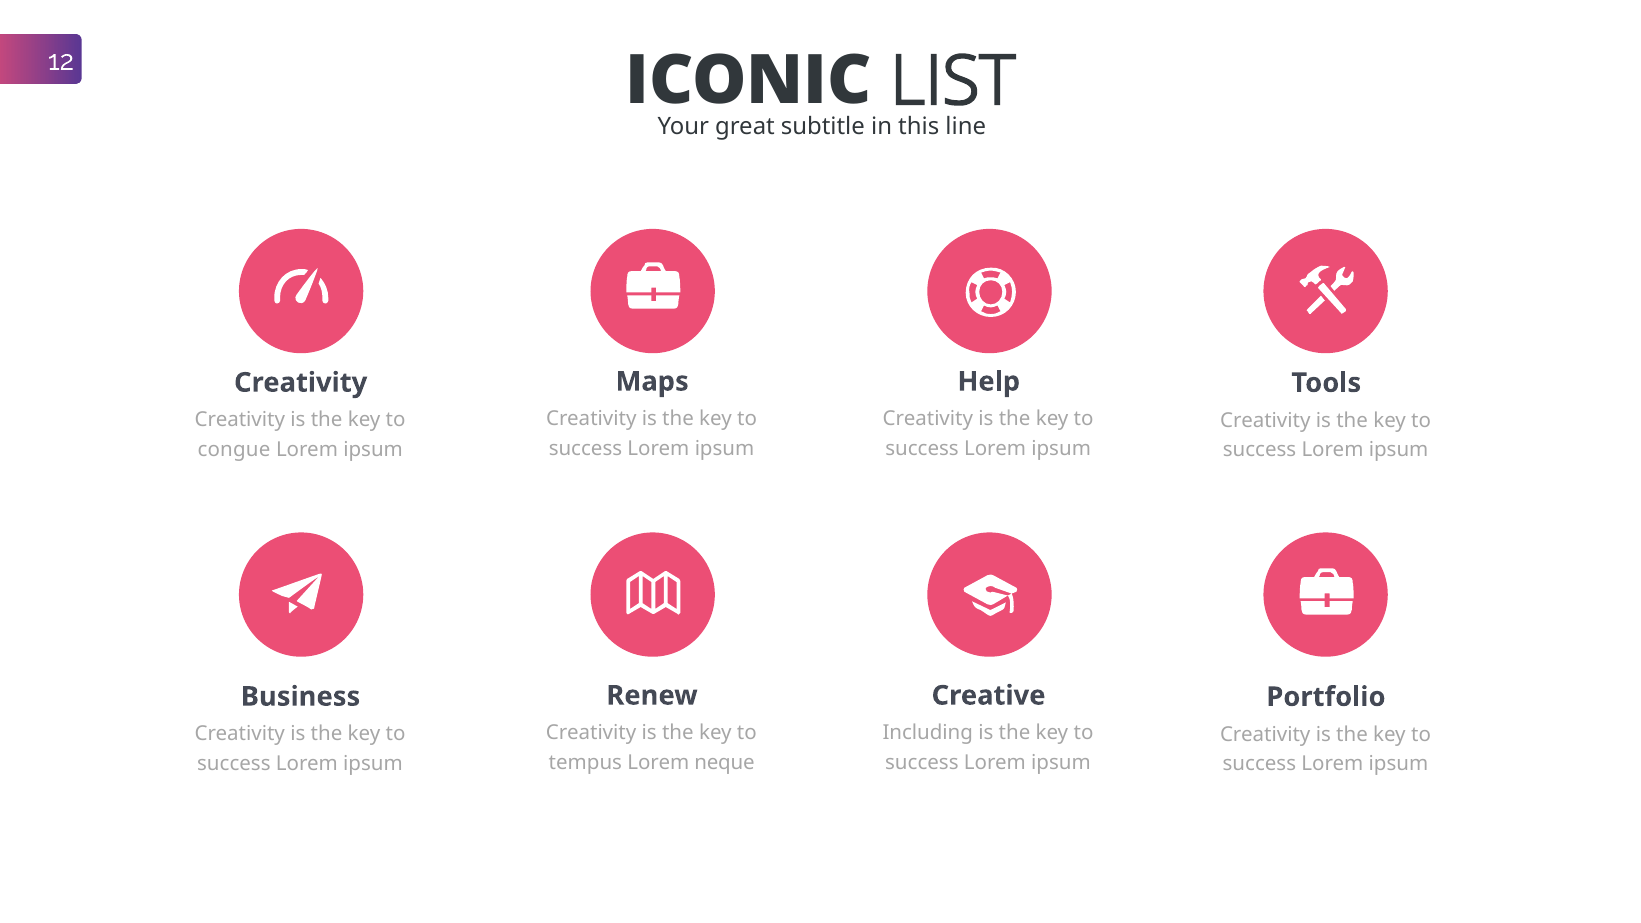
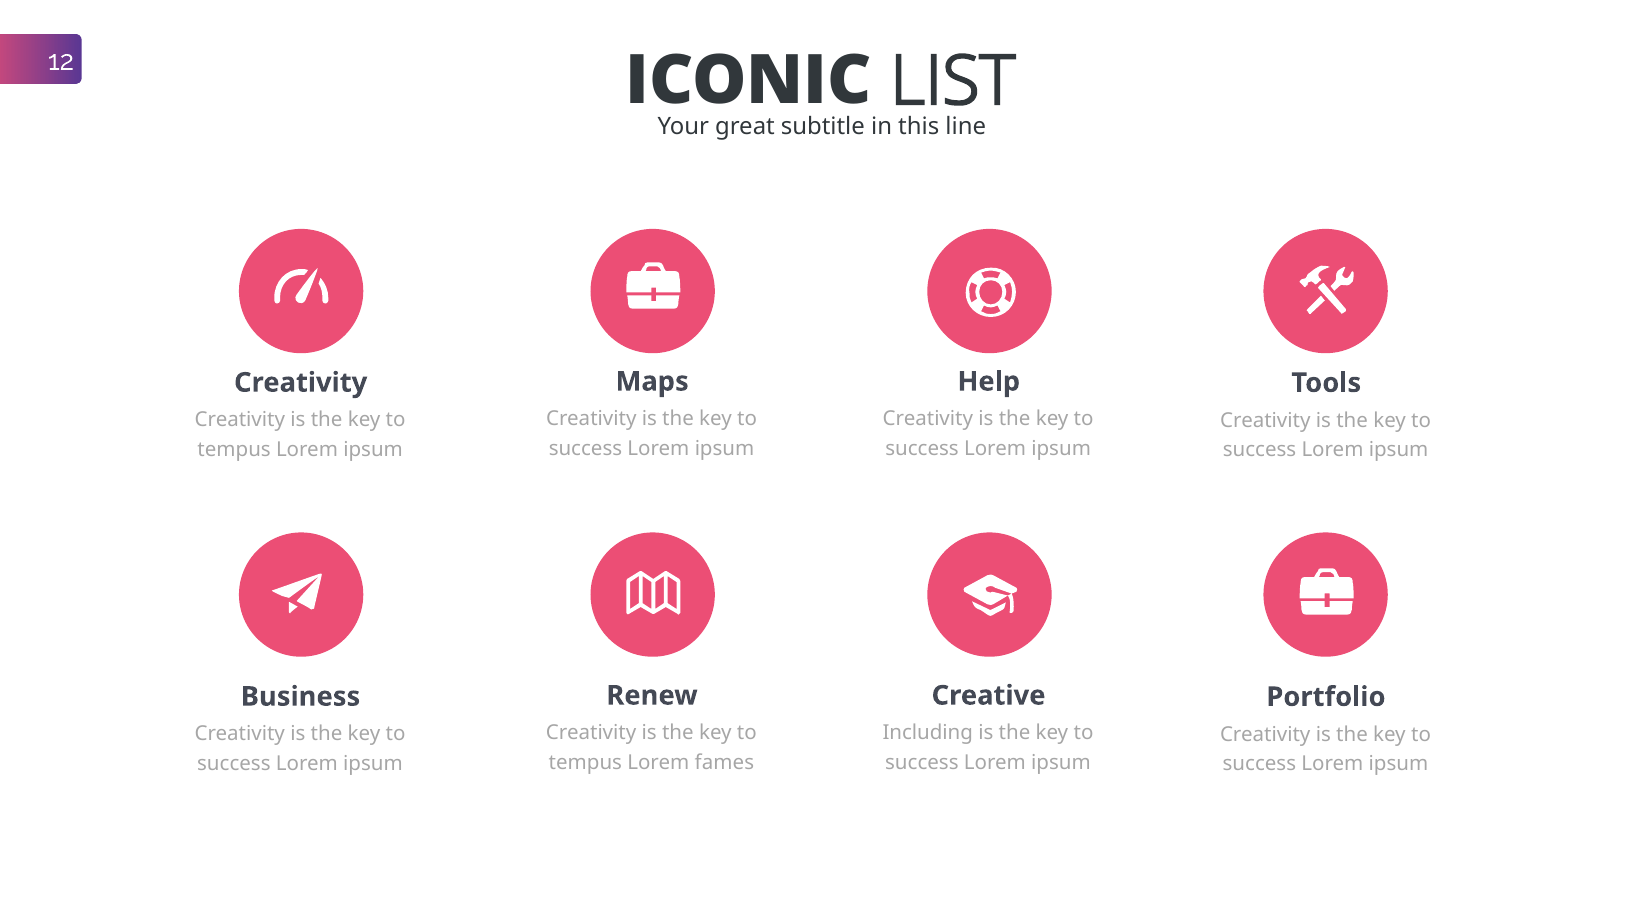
congue: congue -> tempus (234, 450)
neque: neque -> fames (724, 763)
